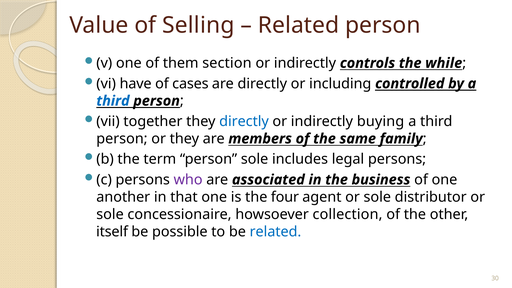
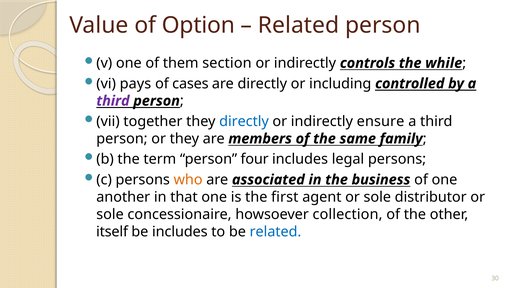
Selling: Selling -> Option (198, 25)
have: have -> pays (135, 84)
third colour: blue -> purple (113, 101)
buying: buying -> ensure (381, 121)
person sole: sole -> four (255, 159)
who colour: purple -> orange (188, 180)
four: four -> first (285, 197)
be possible: possible -> includes (180, 232)
